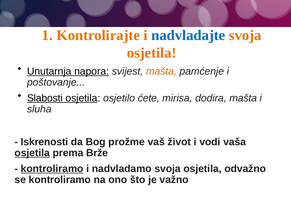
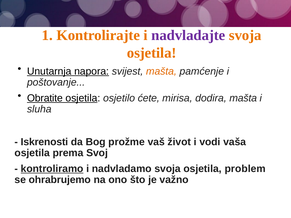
nadvladajte colour: blue -> purple (188, 35)
Slabosti: Slabosti -> Obratite (45, 98)
osjetila underline: present -> none (32, 153)
Brže: Brže -> Svoj (97, 153)
odvažno: odvažno -> problem (245, 169)
se kontroliramo: kontroliramo -> ohrabrujemo (60, 180)
